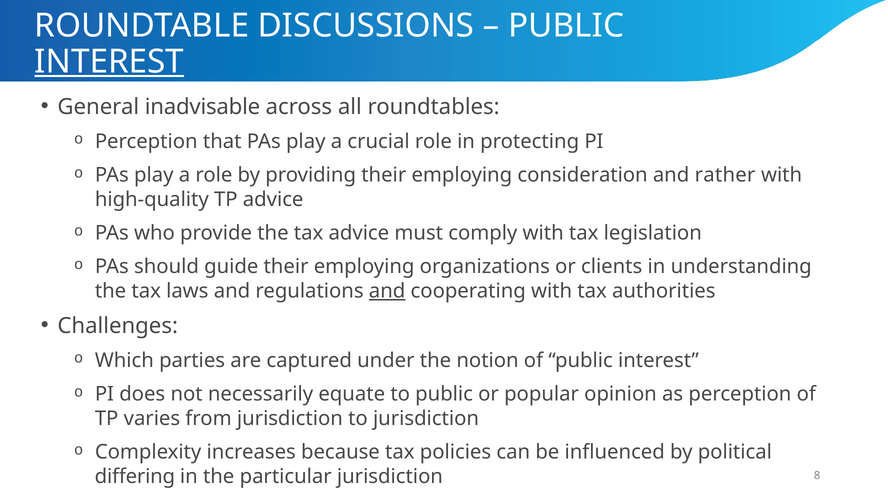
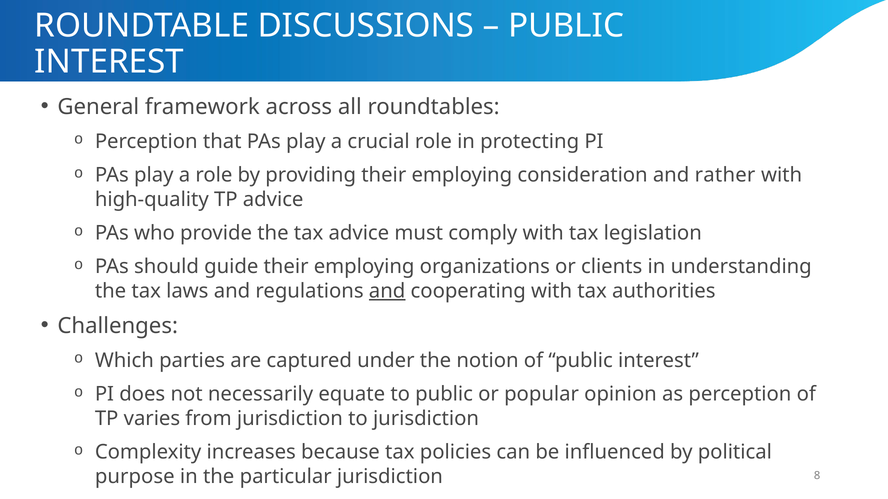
INTEREST underline: present -> none (109, 62)
inadvisable: inadvisable -> framework (202, 107)
differing: differing -> purpose (135, 477)
